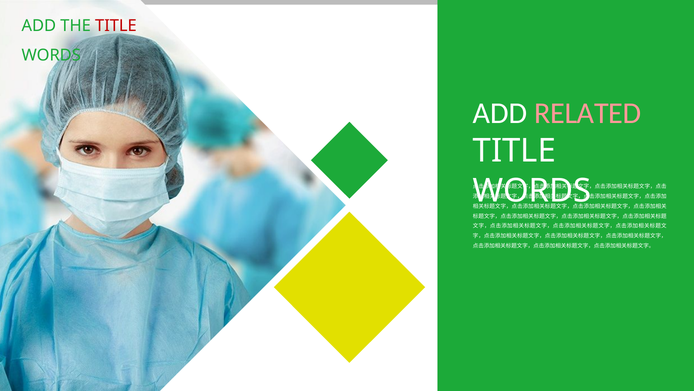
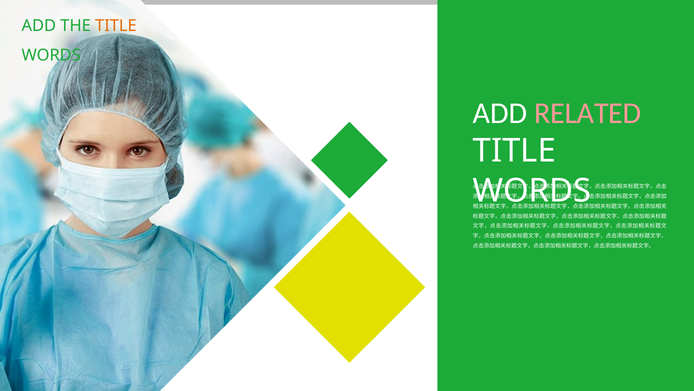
TITLE colour: red -> orange (116, 26)
